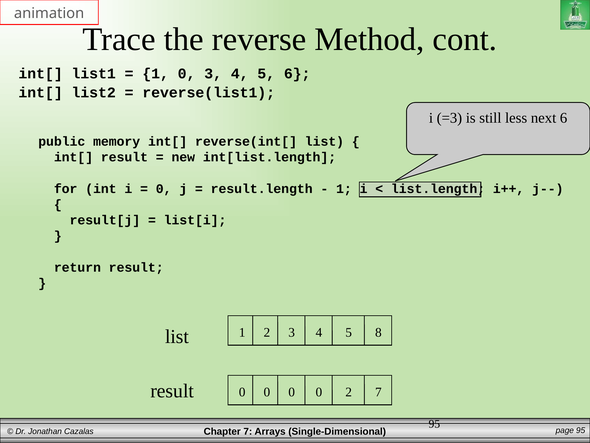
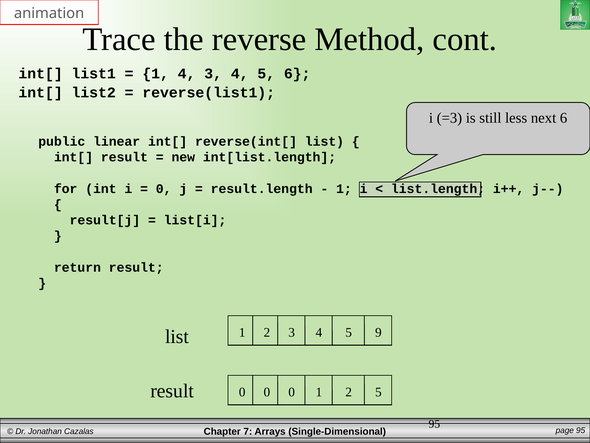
1 0: 0 -> 4 (187, 74)
memory: memory -> linear (117, 141)
8: 8 -> 9 (378, 332)
0 0 0 0: 0 -> 1 (319, 392)
2 7: 7 -> 5 (378, 392)
